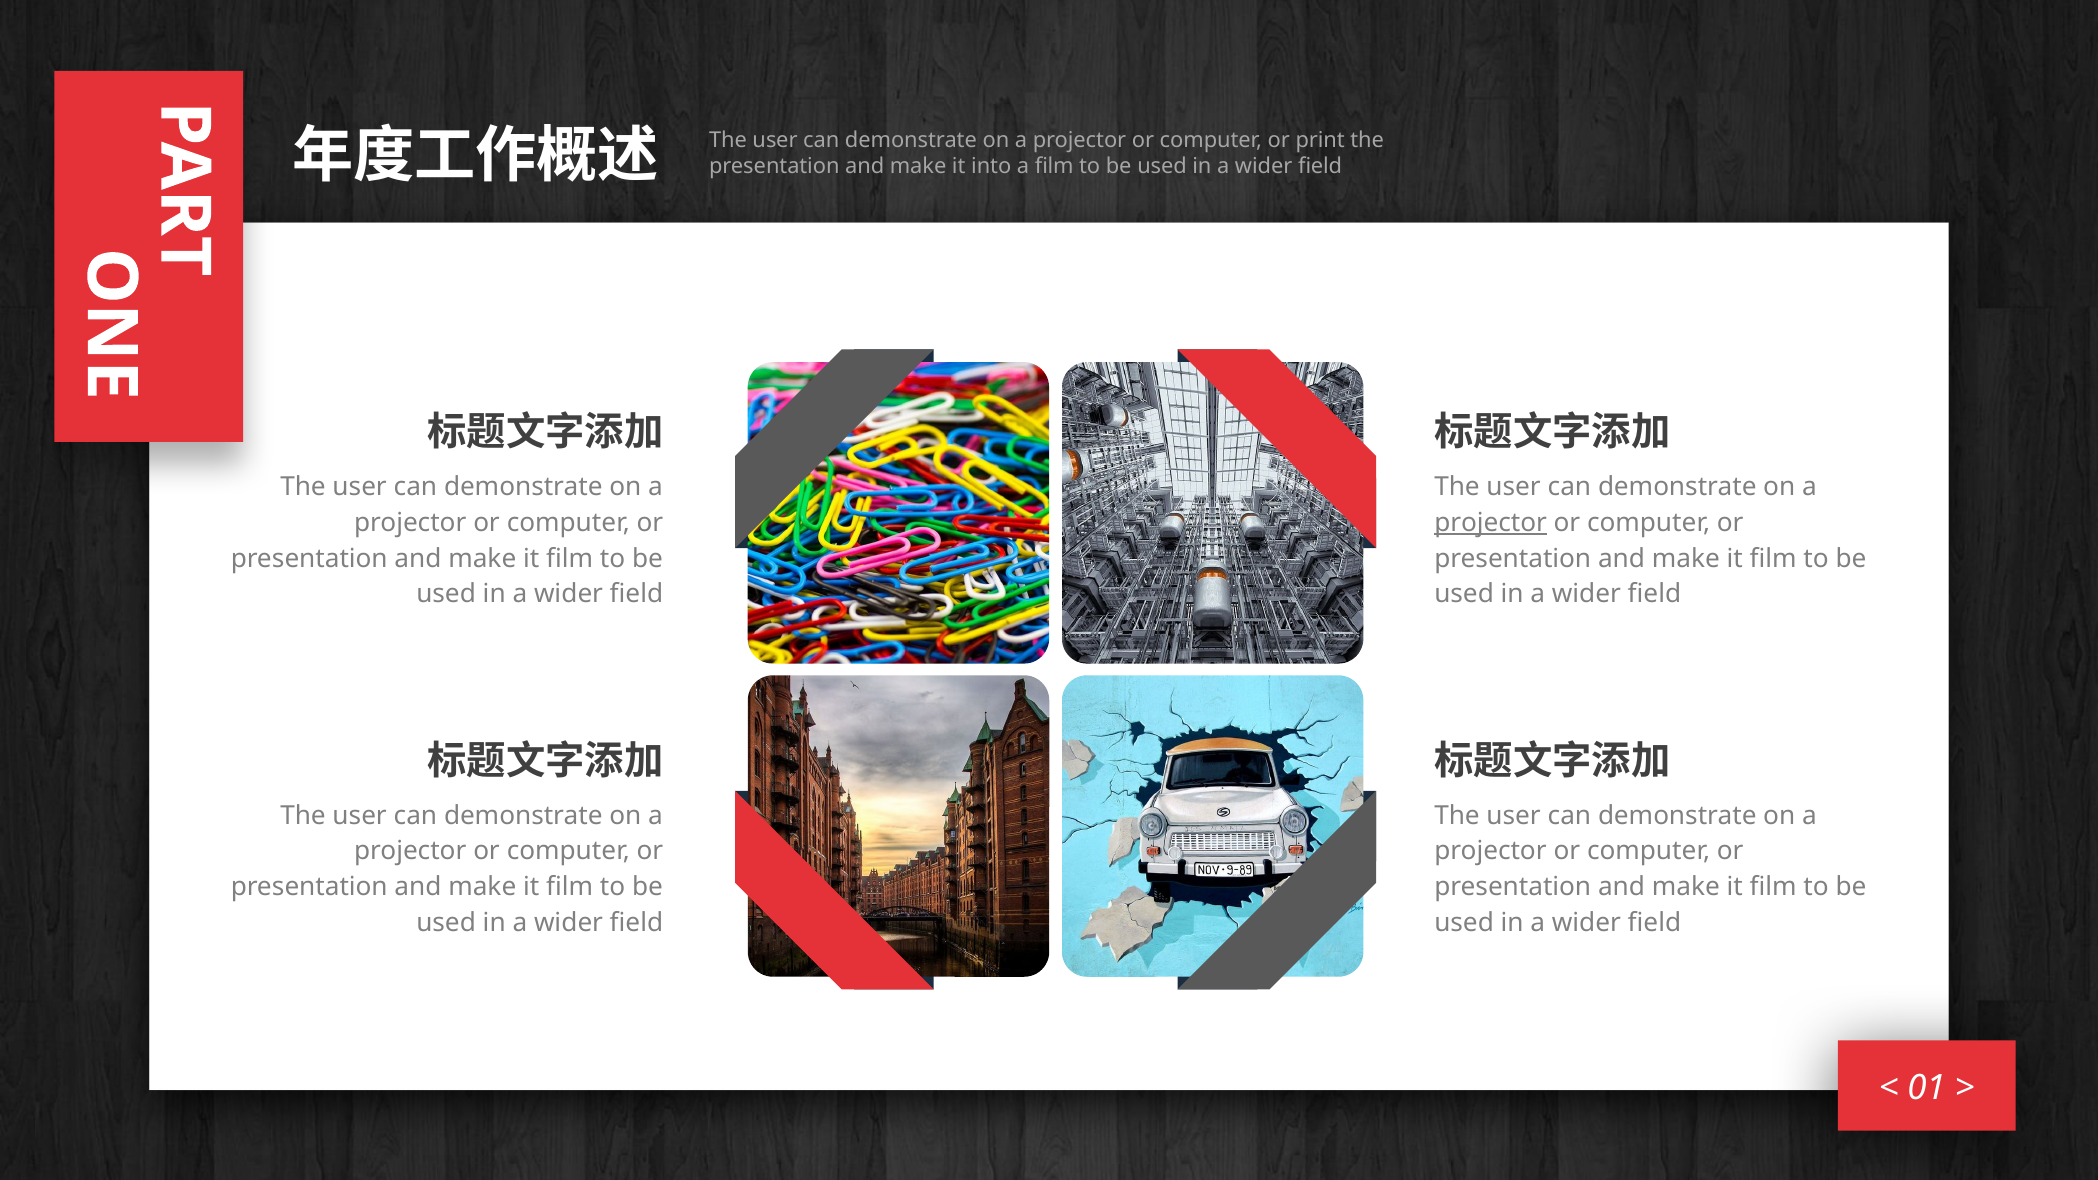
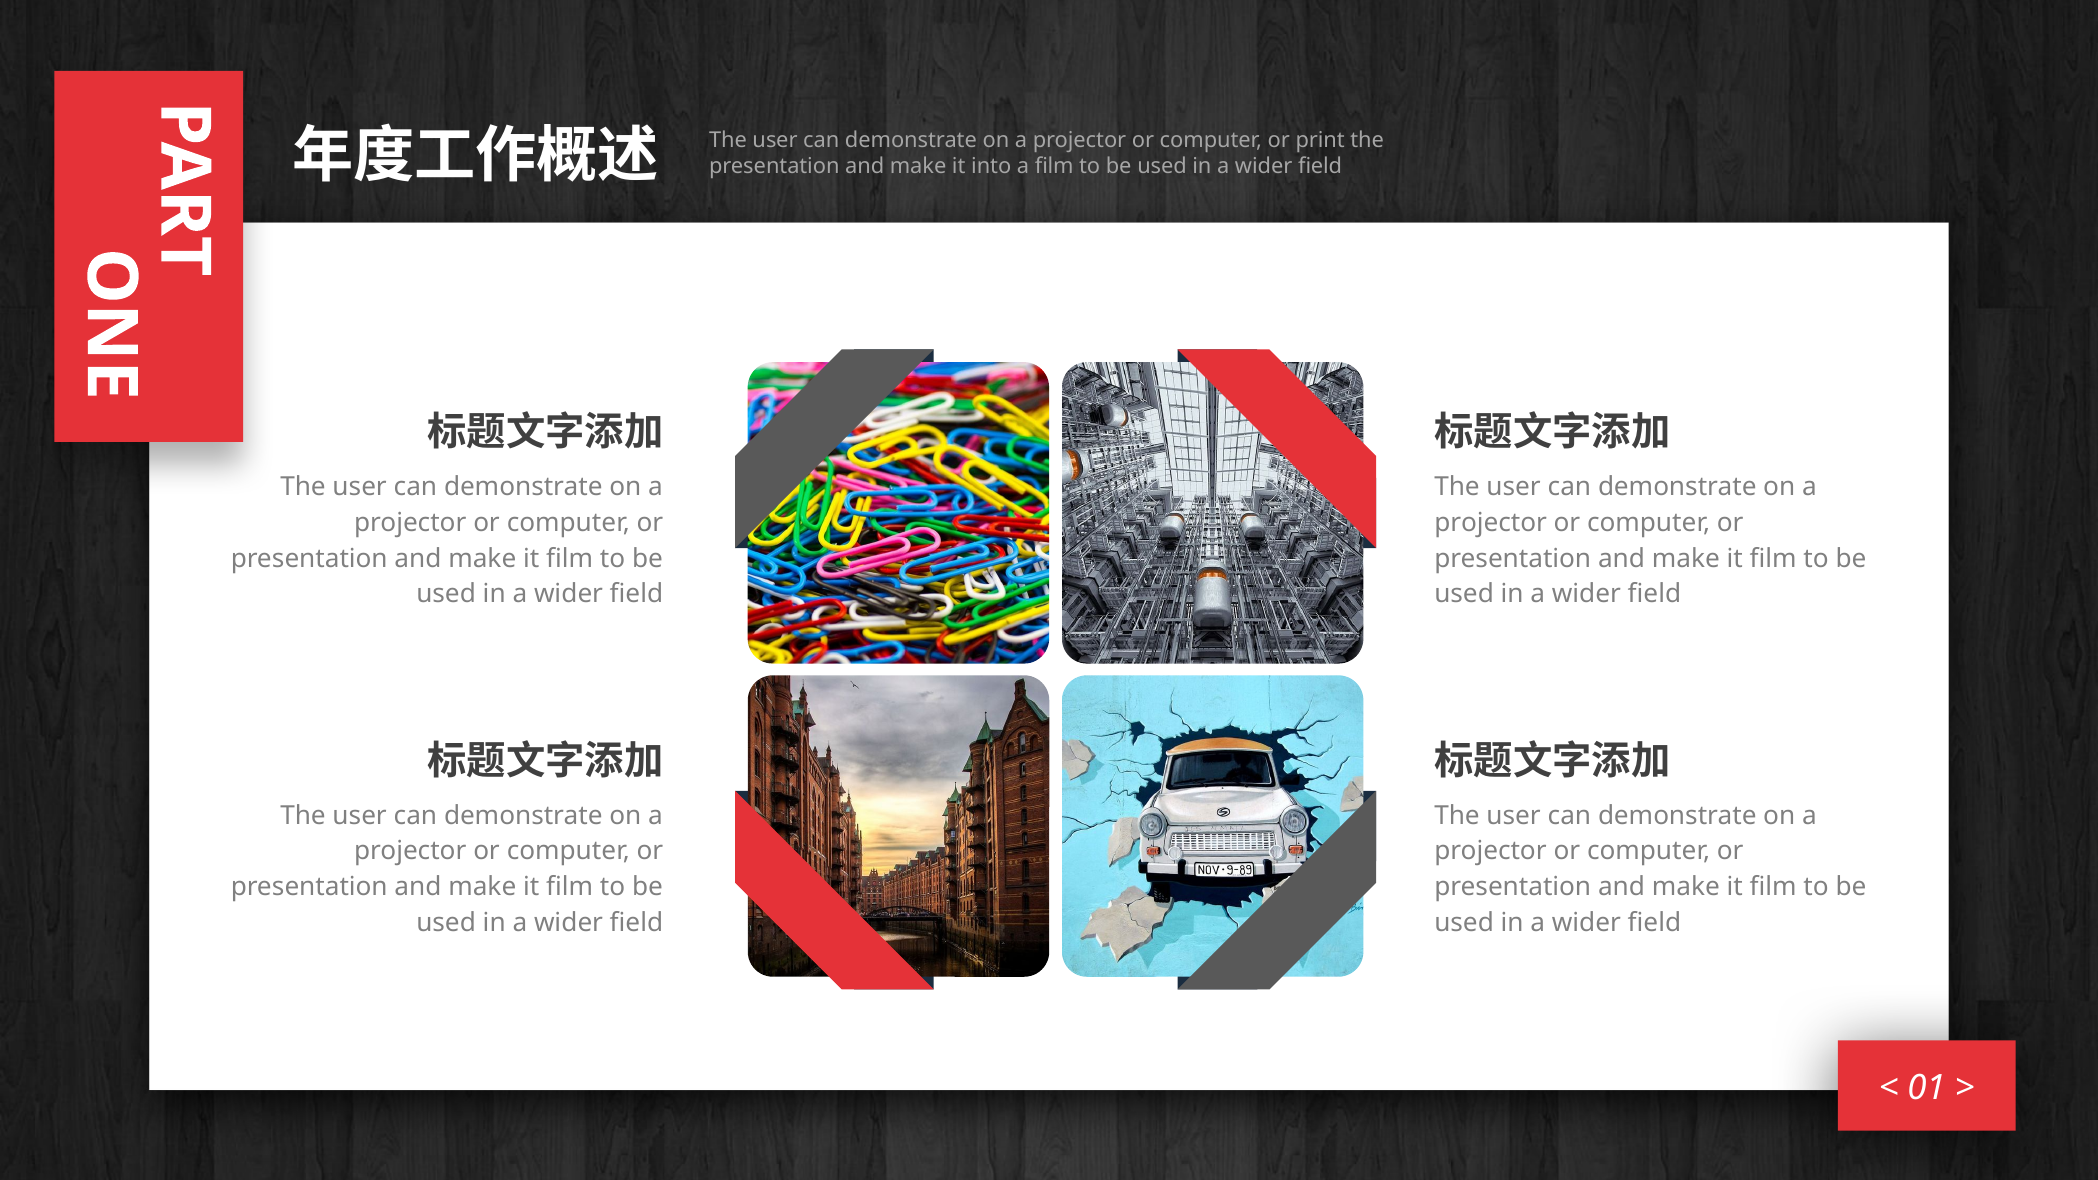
projector underline: present -> none (1491, 523)
